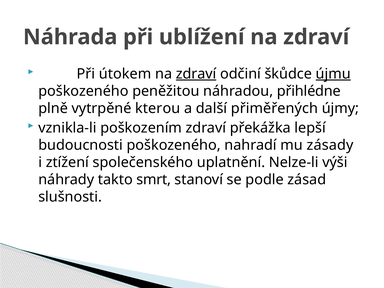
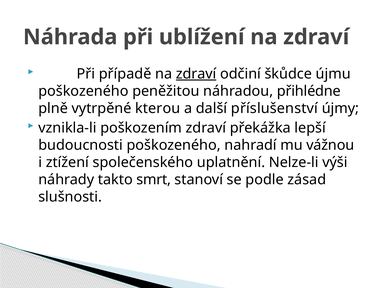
útokem: útokem -> případě (125, 74)
újmu underline: present -> none (333, 74)
přiměřených: přiměřených -> příslušenství (274, 108)
zásady: zásady -> vážnou (330, 145)
